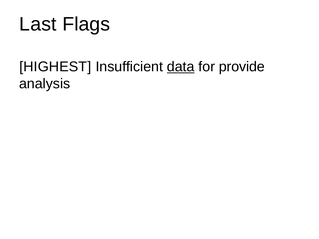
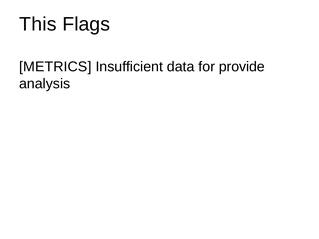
Last: Last -> This (38, 24)
HIGHEST: HIGHEST -> METRICS (55, 67)
data underline: present -> none (181, 67)
